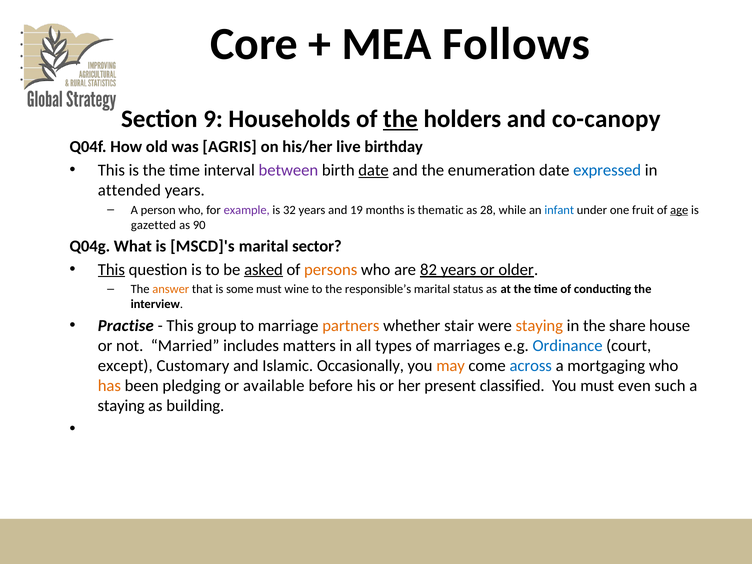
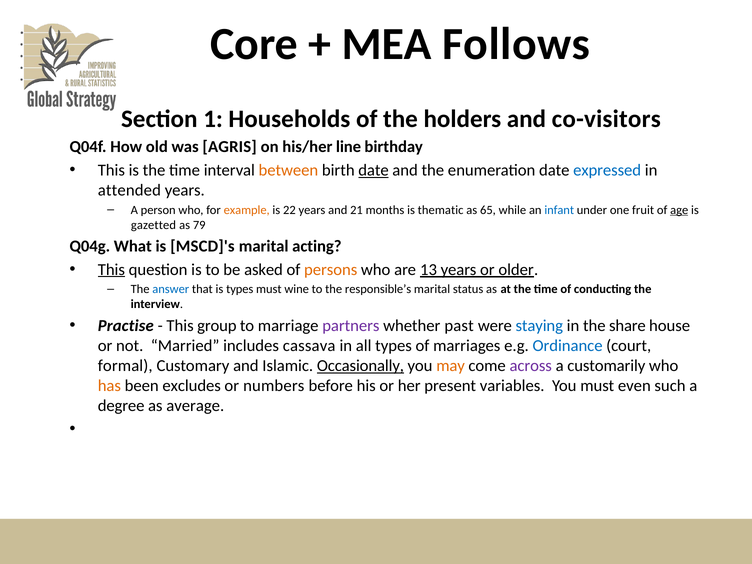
9: 9 -> 1 (213, 119)
the underline: present -> none (400, 119)
co-canopy: co-canopy -> co-visitors (606, 119)
live: live -> line (349, 147)
between colour: purple -> orange (288, 170)
example colour: purple -> orange (247, 210)
32: 32 -> 22 (289, 210)
19: 19 -> 21 (356, 210)
28: 28 -> 65 (488, 210)
90: 90 -> 79 (199, 225)
sector: sector -> acting (317, 246)
asked underline: present -> none (264, 270)
82: 82 -> 13 (429, 270)
answer colour: orange -> blue (171, 289)
is some: some -> types (240, 289)
partners colour: orange -> purple (351, 326)
stair: stair -> past (459, 326)
staying colour: orange -> blue (539, 326)
matters: matters -> cassava (309, 346)
except: except -> formal (125, 366)
Occasionally underline: none -> present (360, 366)
across colour: blue -> purple (531, 366)
mortgaging: mortgaging -> customarily (606, 366)
pledging: pledging -> excludes (192, 386)
available: available -> numbers (274, 386)
classified: classified -> variables (512, 386)
staying: staying -> degree (121, 406)
building: building -> average (195, 406)
